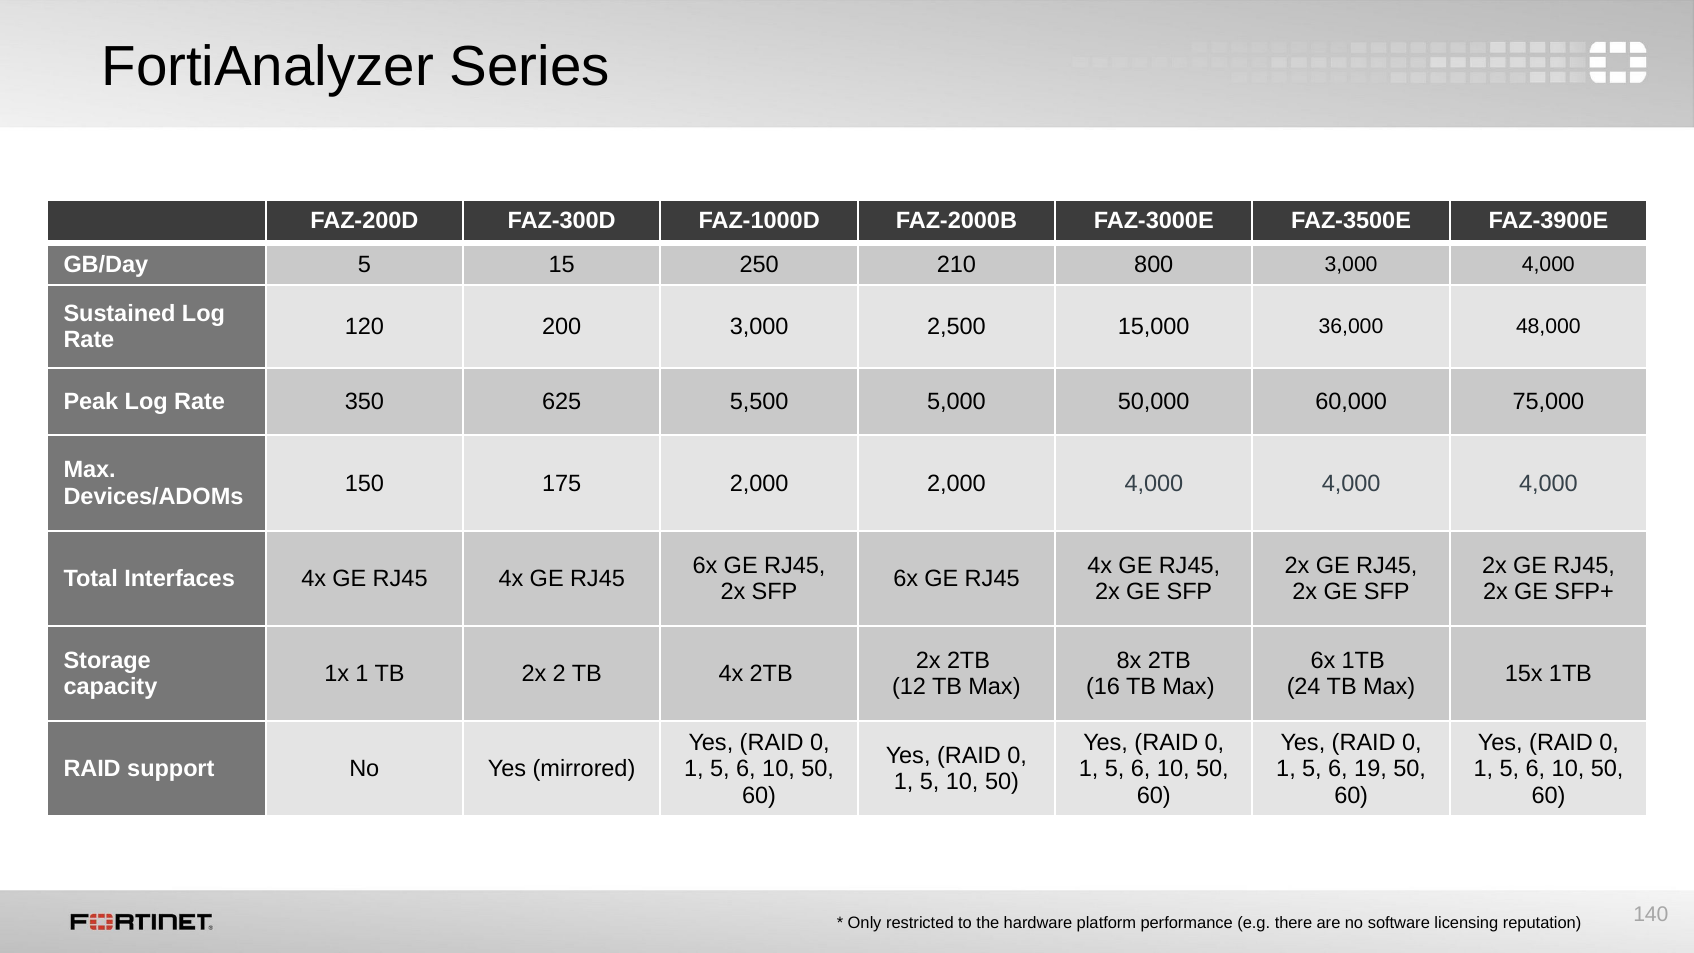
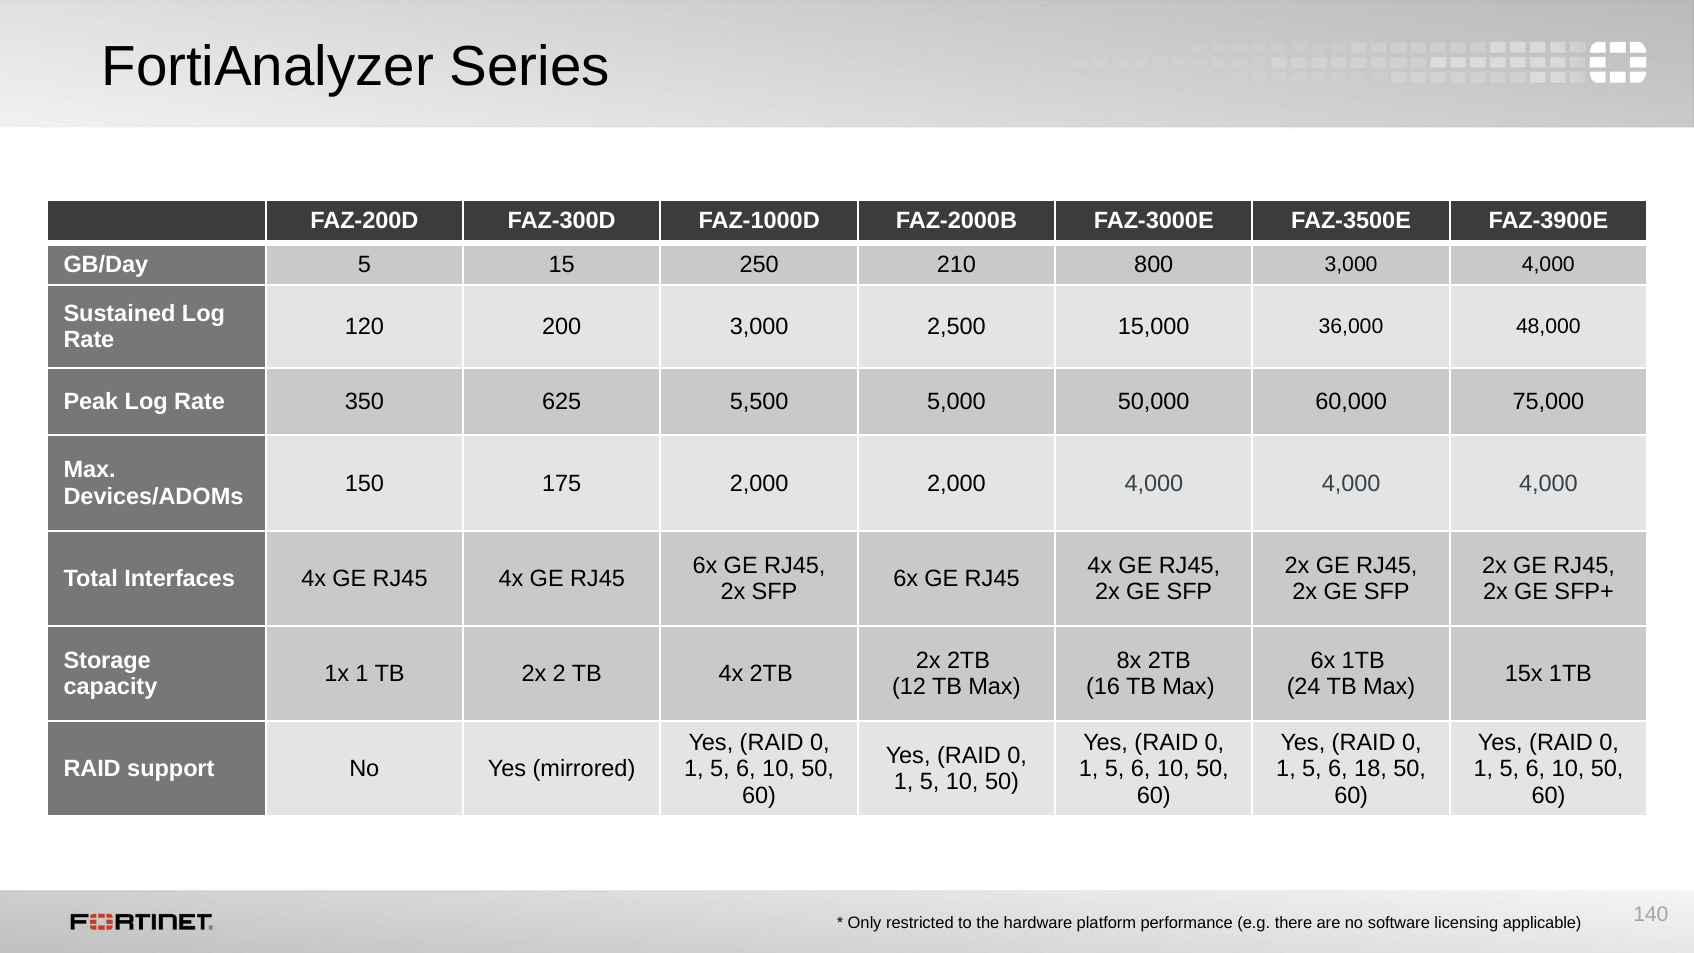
19: 19 -> 18 (1371, 769)
reputation: reputation -> applicable (1542, 923)
